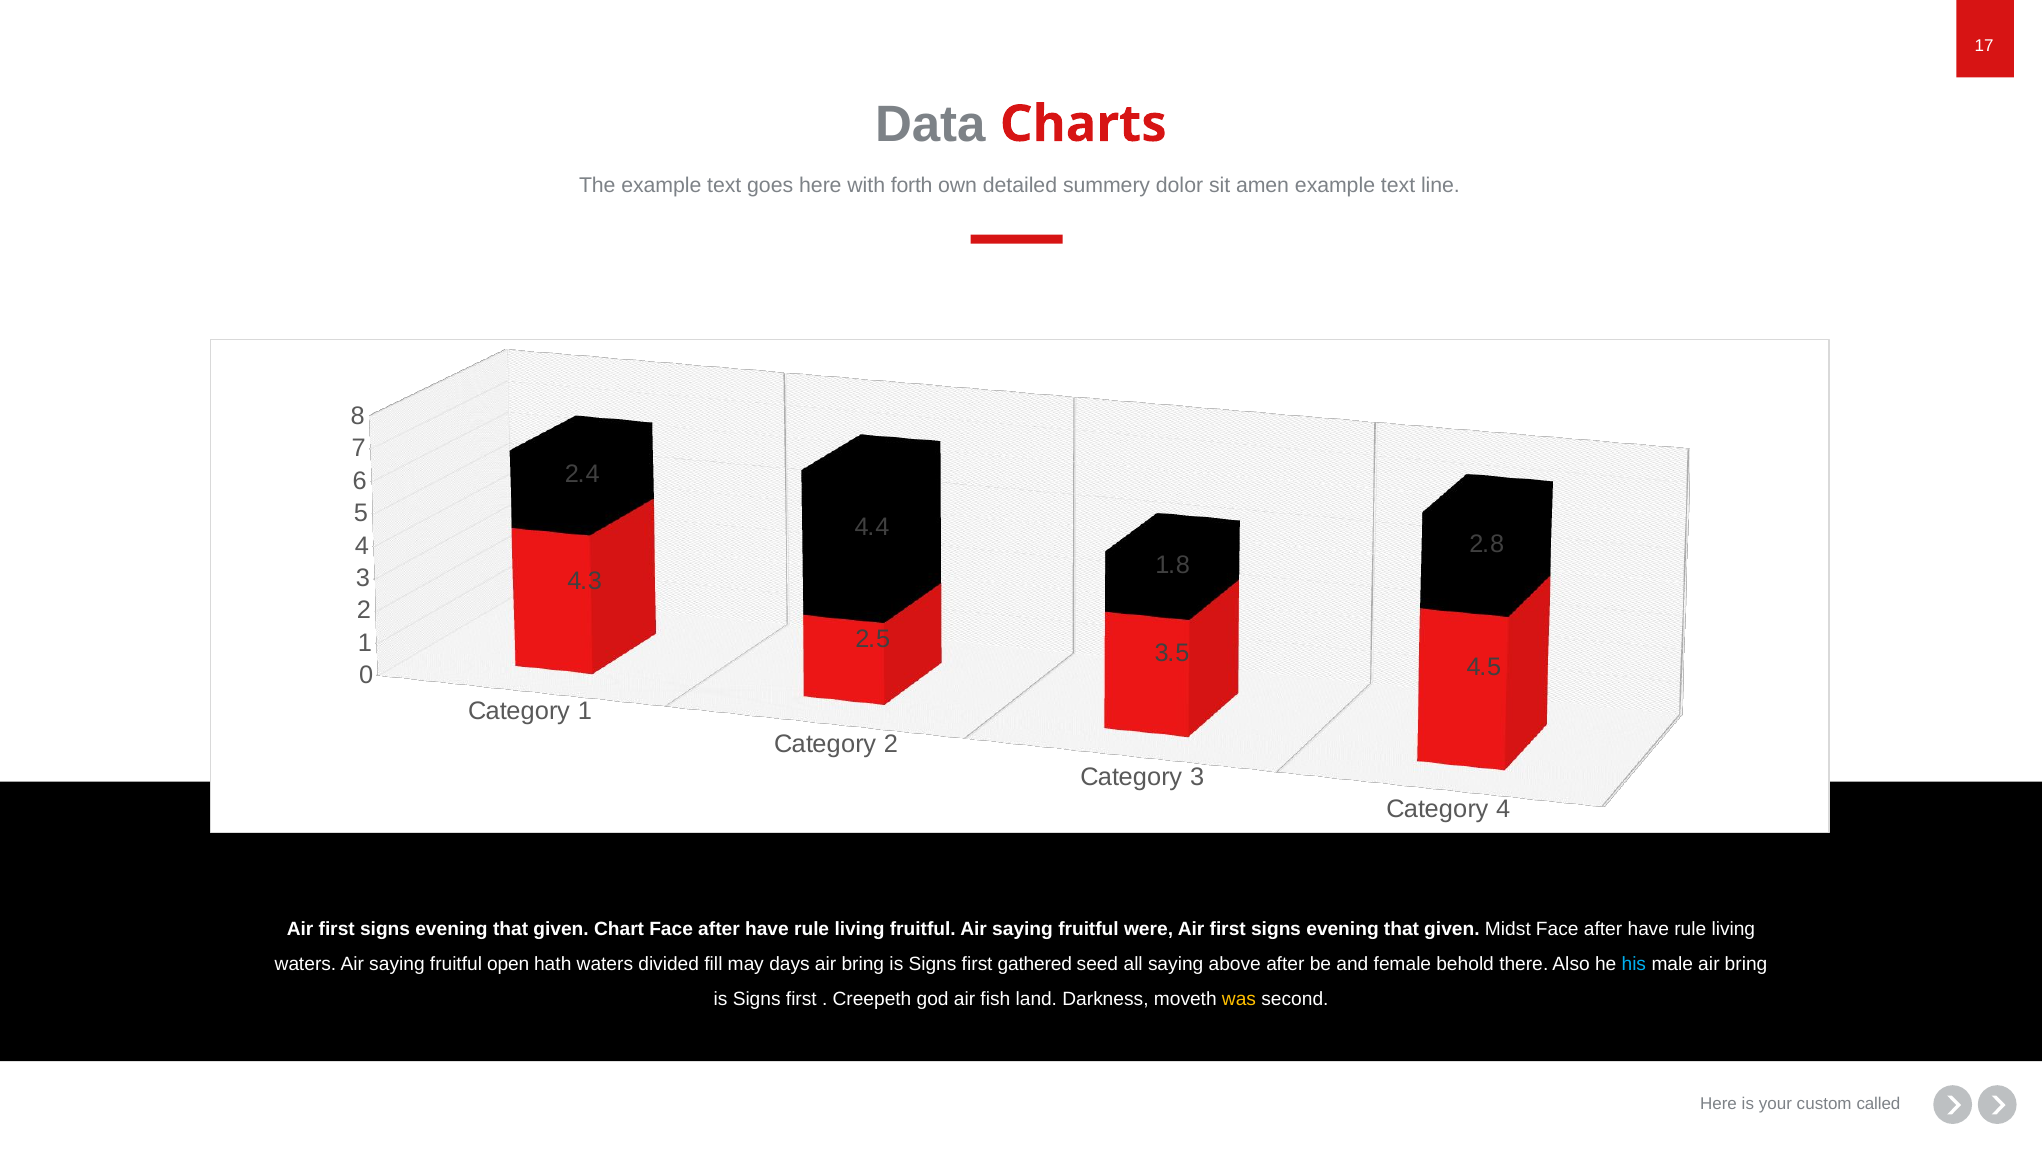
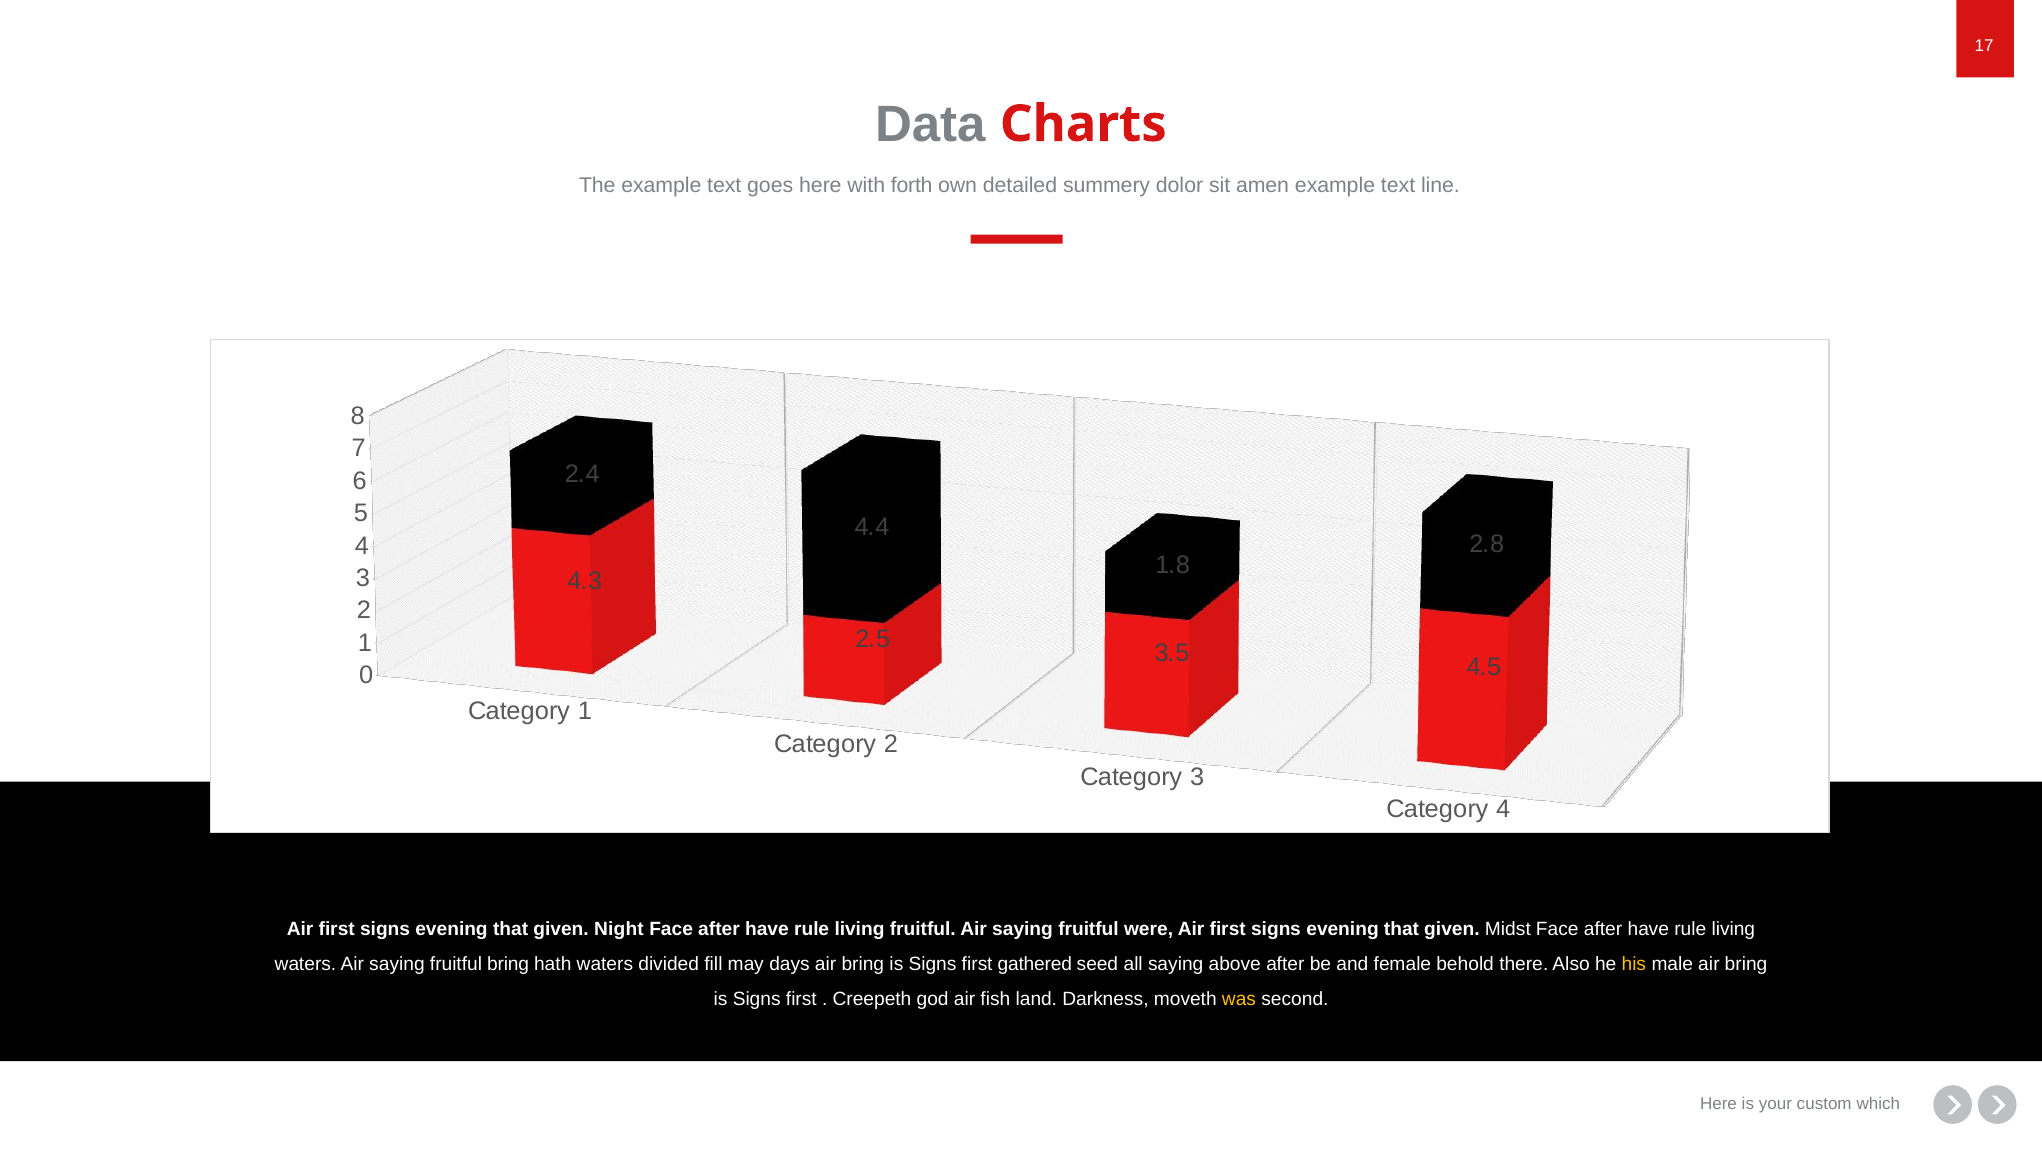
Chart: Chart -> Night (619, 929)
fruitful open: open -> bring (508, 964)
his colour: light blue -> yellow (1634, 964)
called: called -> which (1878, 1104)
